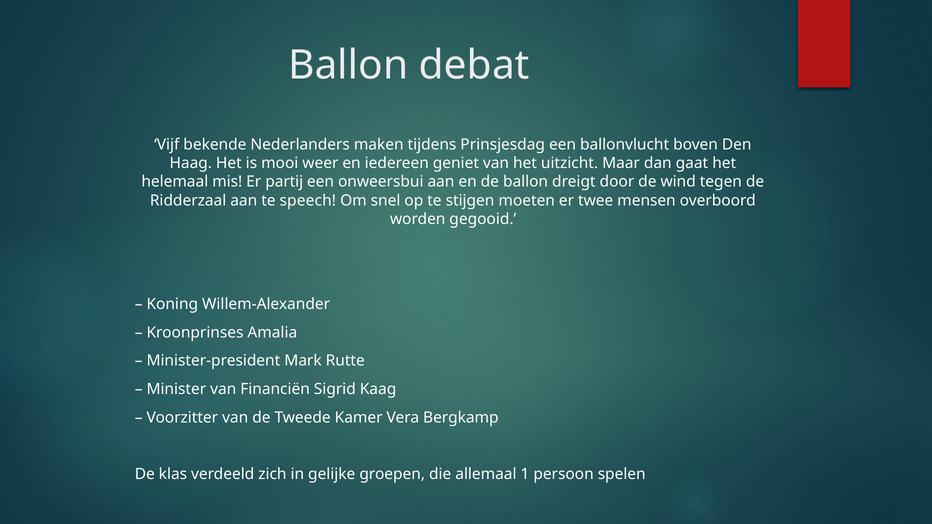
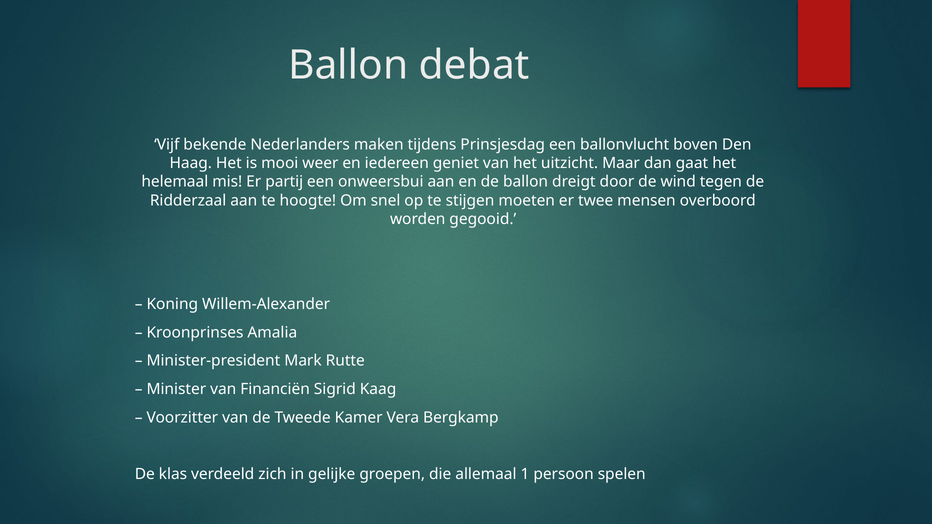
speech: speech -> hoogte (308, 201)
